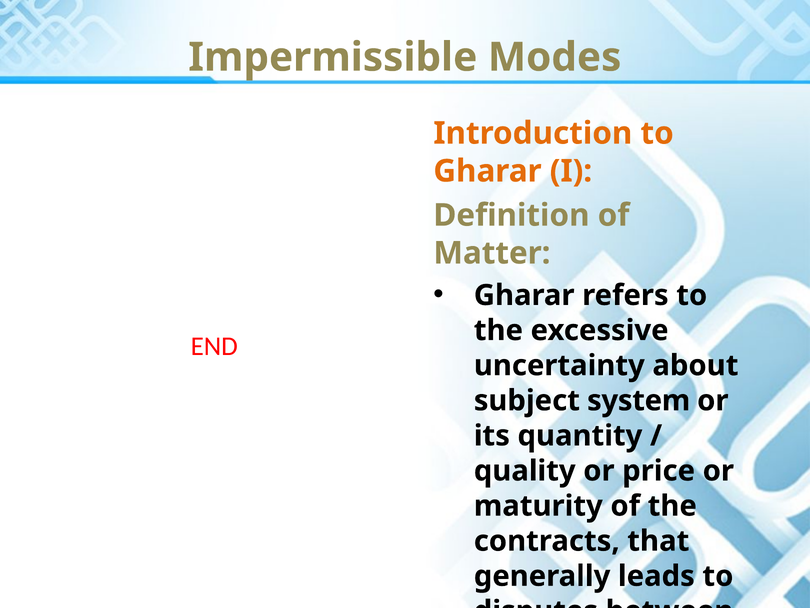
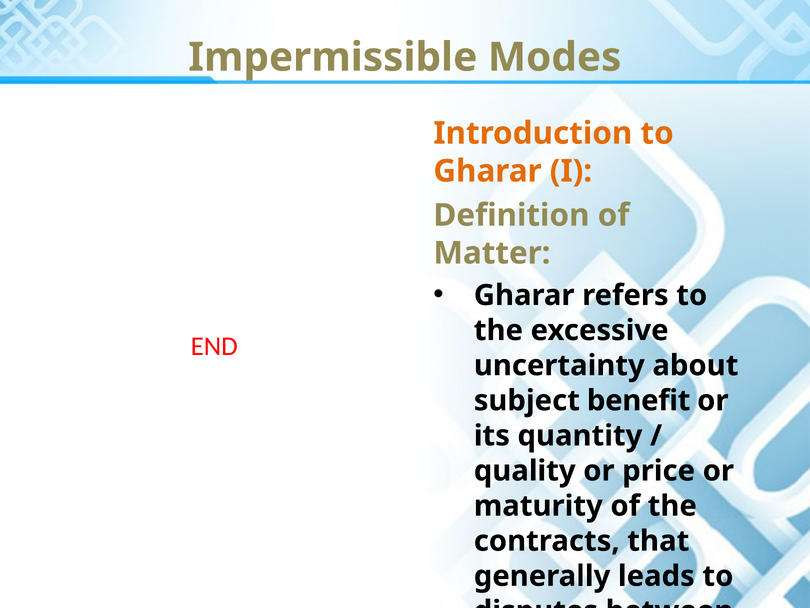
system: system -> benefit (639, 400)
